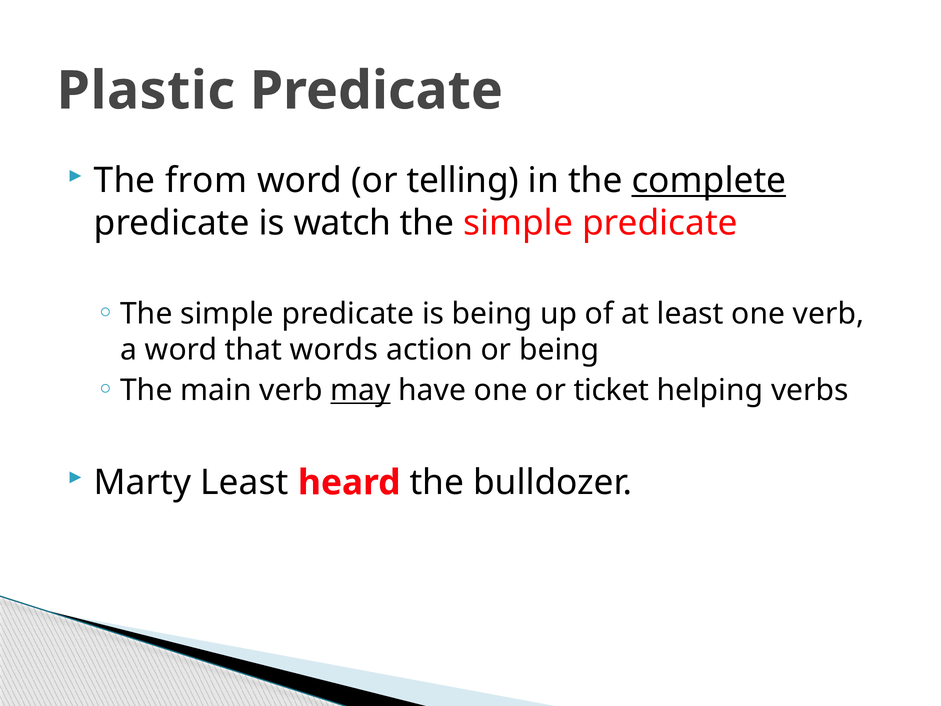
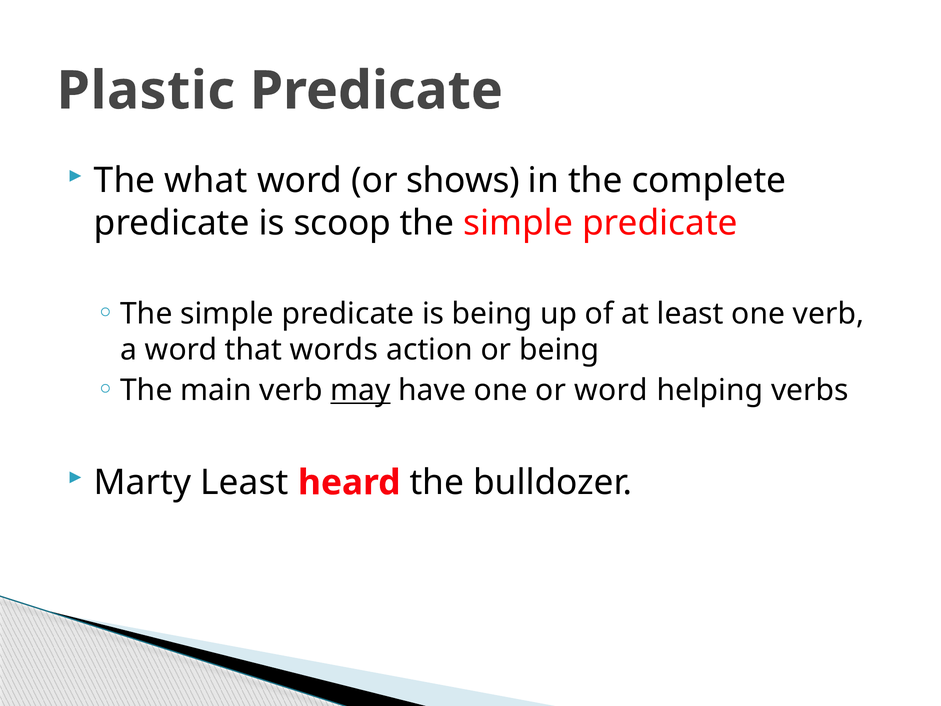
from: from -> what (206, 181)
telling: telling -> shows (463, 181)
complete underline: present -> none (709, 181)
watch: watch -> scoop (342, 223)
or ticket: ticket -> word (611, 390)
